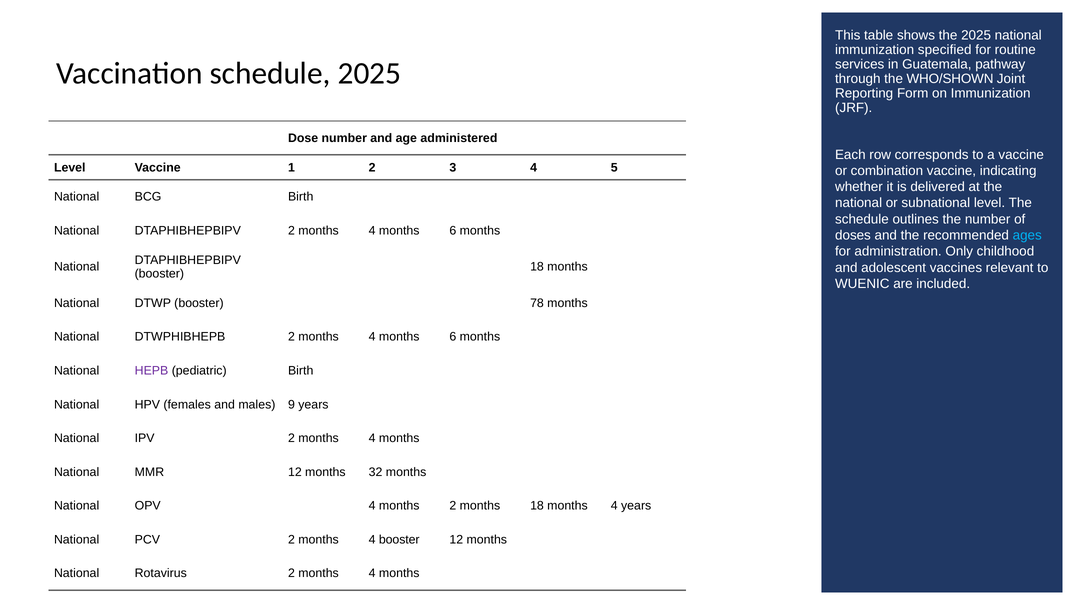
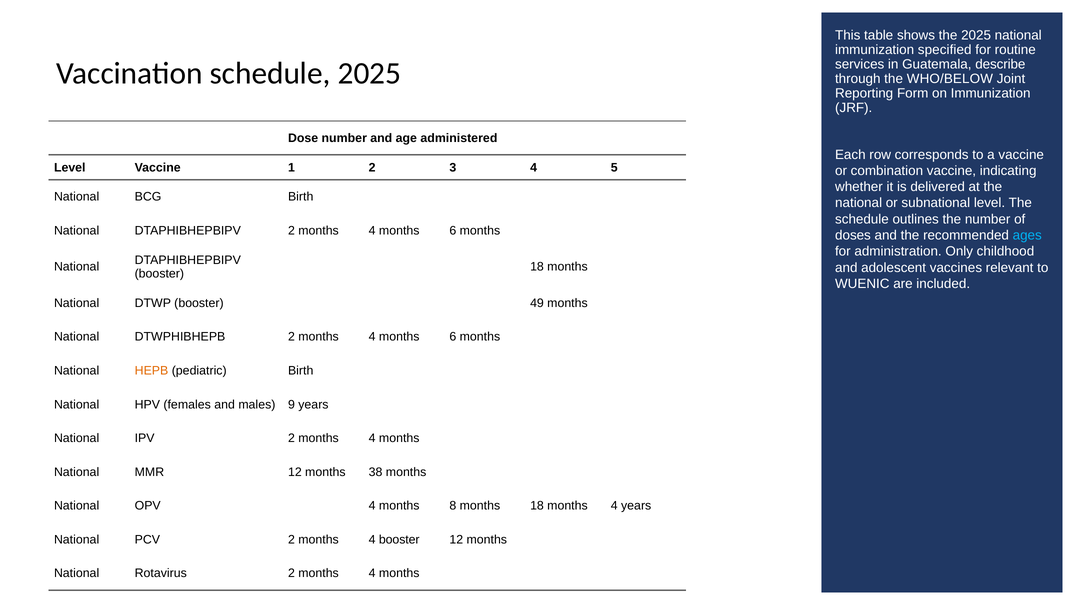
pathway: pathway -> describe (1000, 64)
WHO/SHOWN: WHO/SHOWN -> WHO/BELOW (950, 79)
78: 78 -> 49 (537, 303)
HEPB colour: purple -> orange (151, 371)
32: 32 -> 38 (376, 472)
months 2: 2 -> 8 (453, 506)
